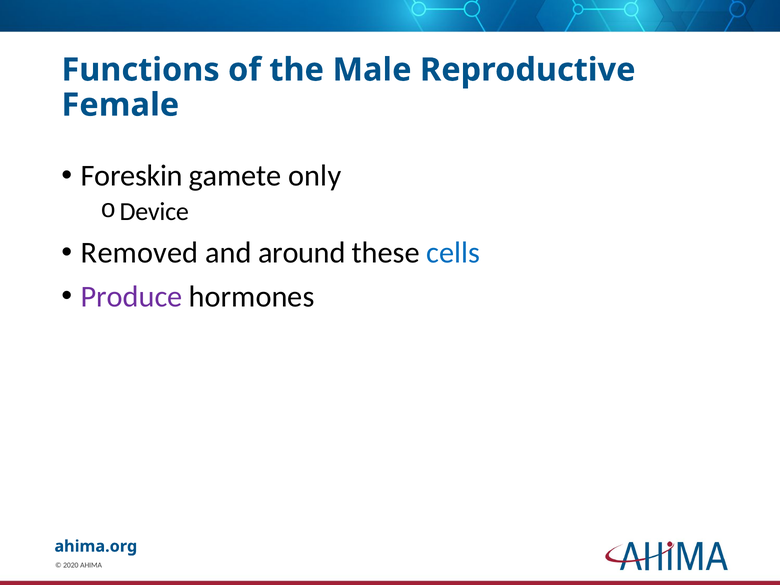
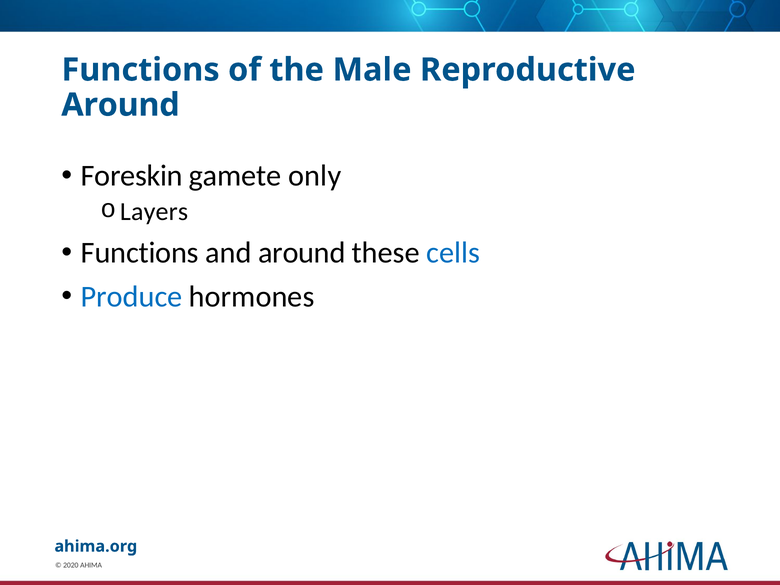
Female: Female -> Around (120, 105)
Device: Device -> Layers (154, 212)
Removed: Removed -> Functions (140, 253)
Produce colour: purple -> blue (132, 297)
